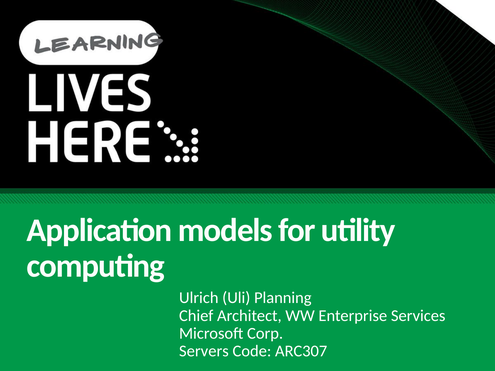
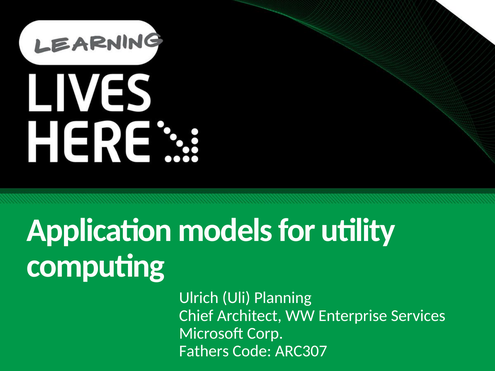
Servers: Servers -> Fathers (204, 351)
